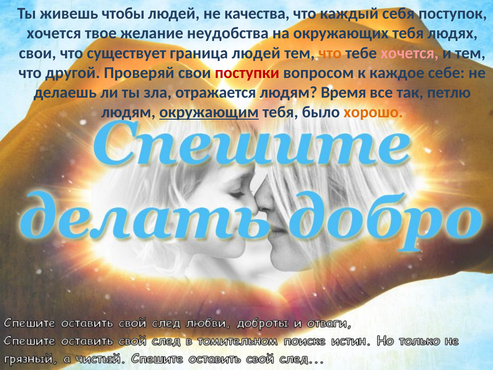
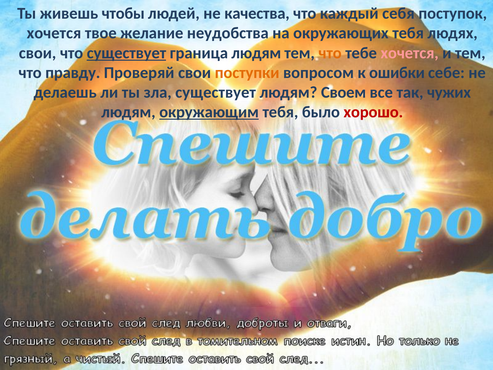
существует underline: none -> present (126, 53)
граница людей: людей -> людям (256, 53)
другой: другой -> правду (73, 73)
поступки colour: red -> orange (247, 73)
каждое: каждое -> ошибки (397, 73)
зла отражается: отражается -> существует (216, 92)
Время: Время -> Своем (344, 92)
петлю: петлю -> чужих (449, 92)
хорошо colour: orange -> red (373, 112)
